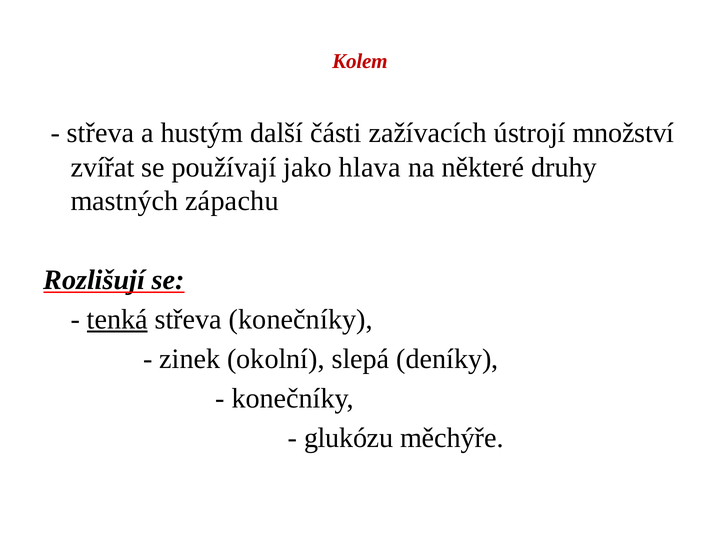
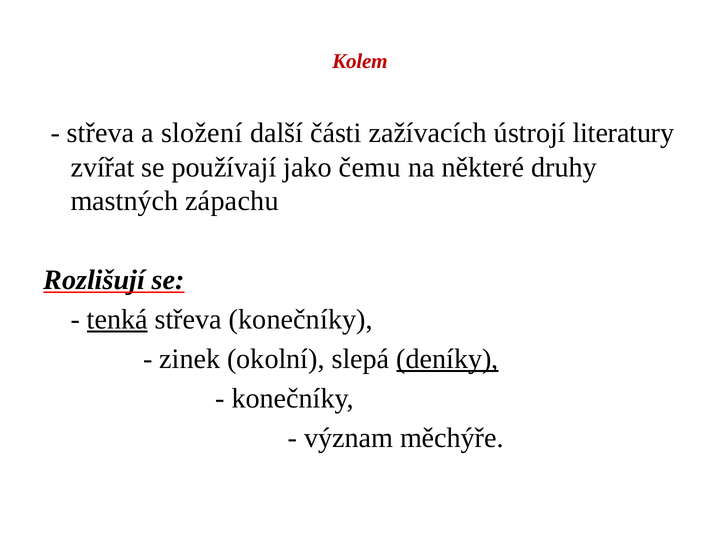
hustým: hustým -> složení (202, 133)
množství: množství -> literatury (623, 133)
hlava: hlava -> čemu (370, 167)
deníky underline: none -> present (447, 359)
glukózu: glukózu -> význam (349, 438)
